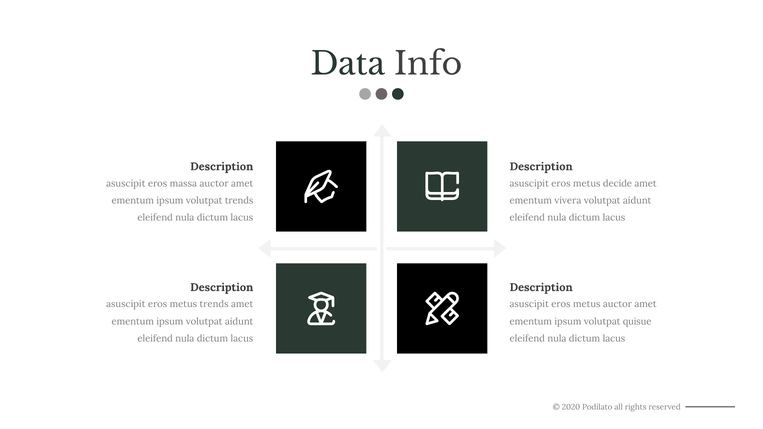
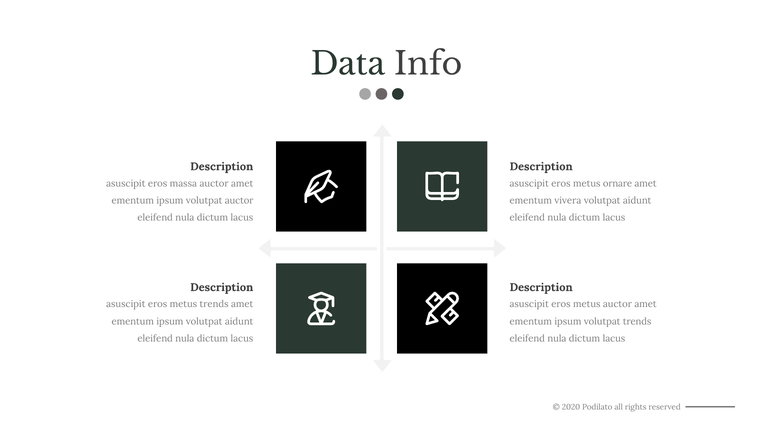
decide: decide -> ornare (618, 183)
volutpat trends: trends -> auctor (239, 201)
volutpat quisue: quisue -> trends (637, 322)
